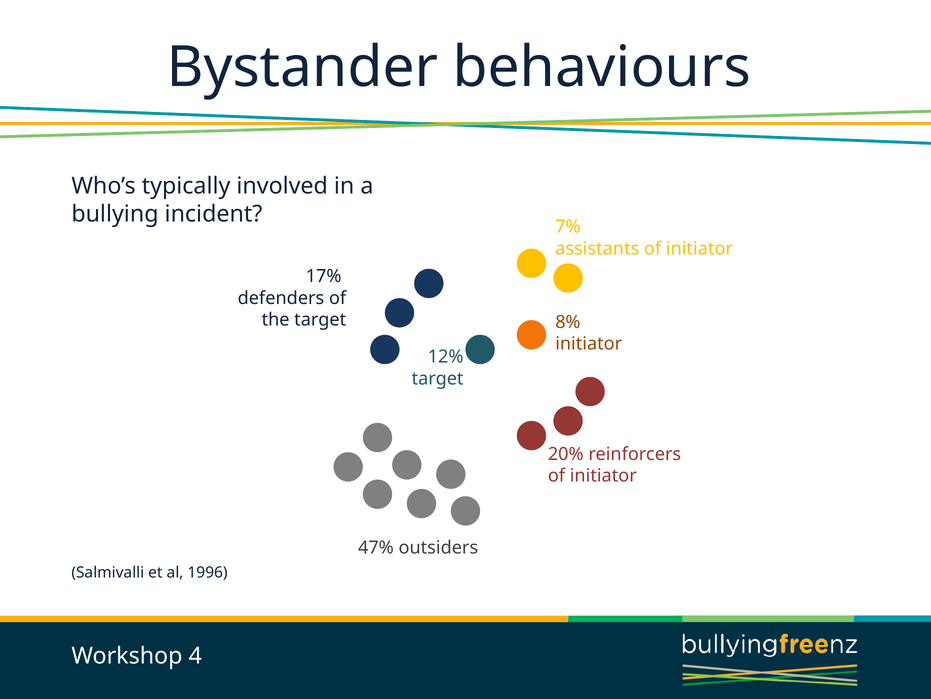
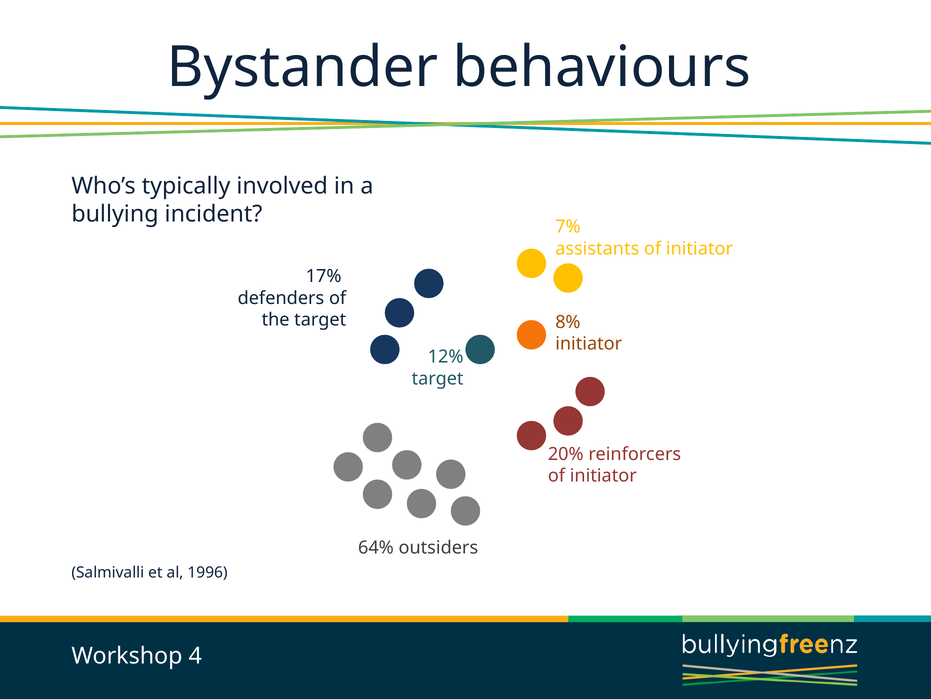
47%: 47% -> 64% (376, 547)
